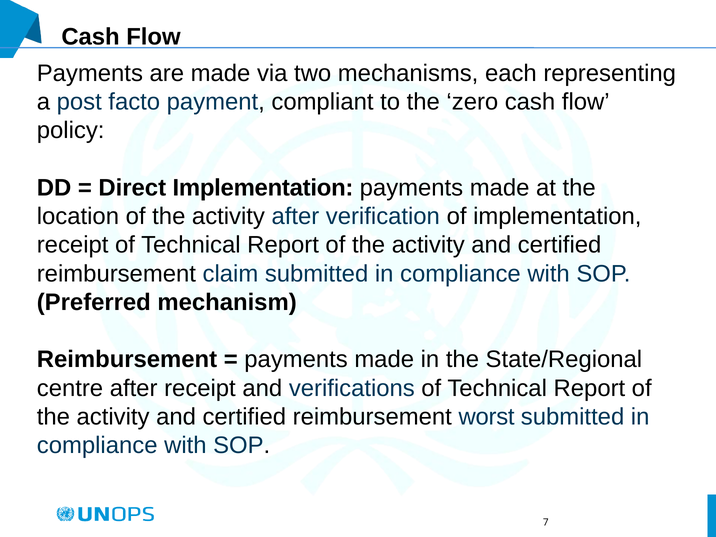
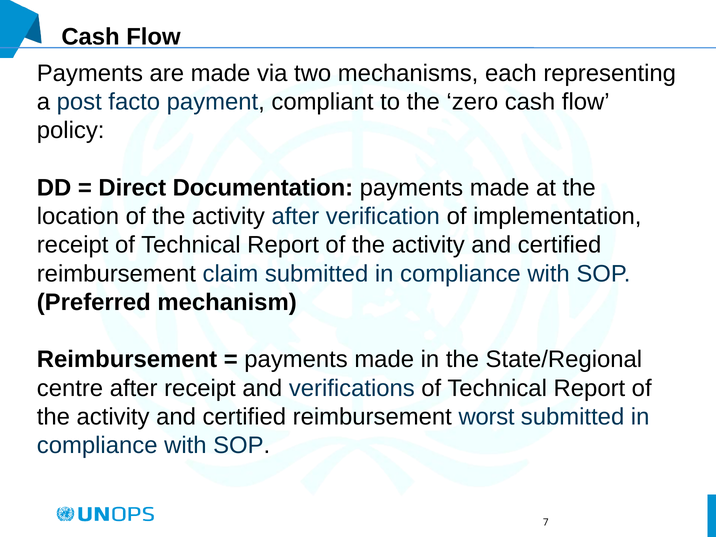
Direct Implementation: Implementation -> Documentation (263, 188)
